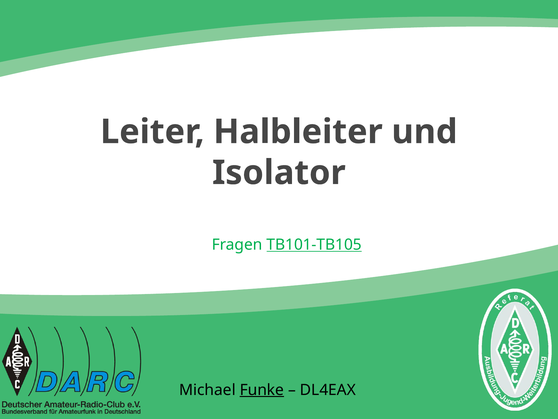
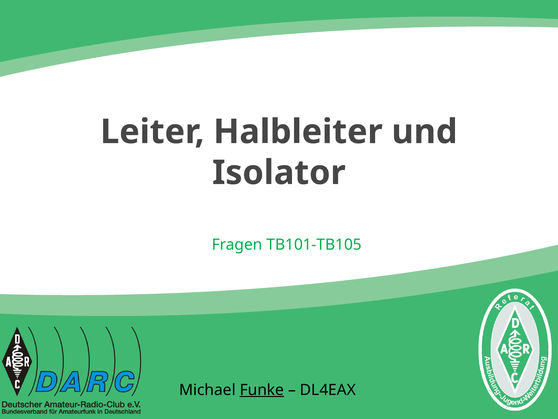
TB101-TB105 underline: present -> none (314, 244)
